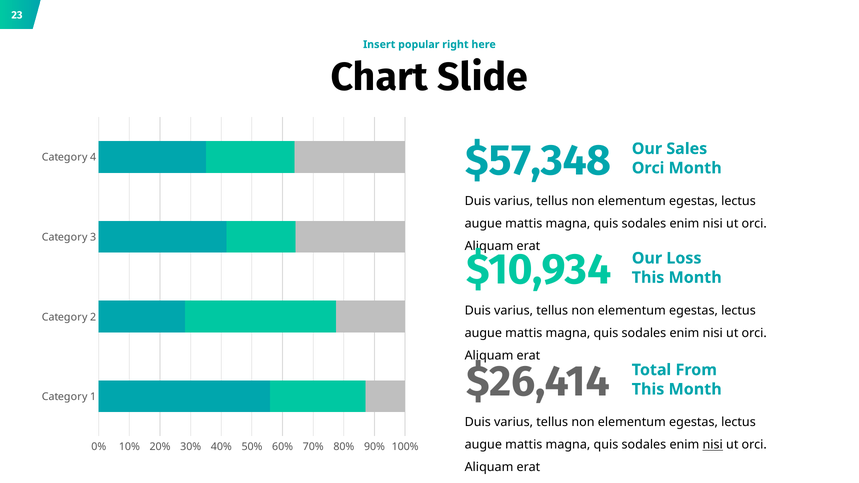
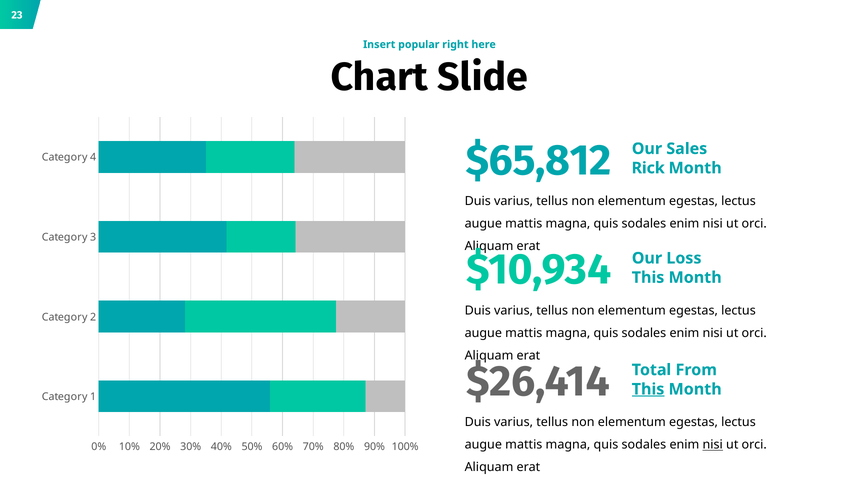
$57,348: $57,348 -> $65,812 (538, 160)
Orci: Orci -> Rick (648, 168)
This underline: none -> present (648, 389)
